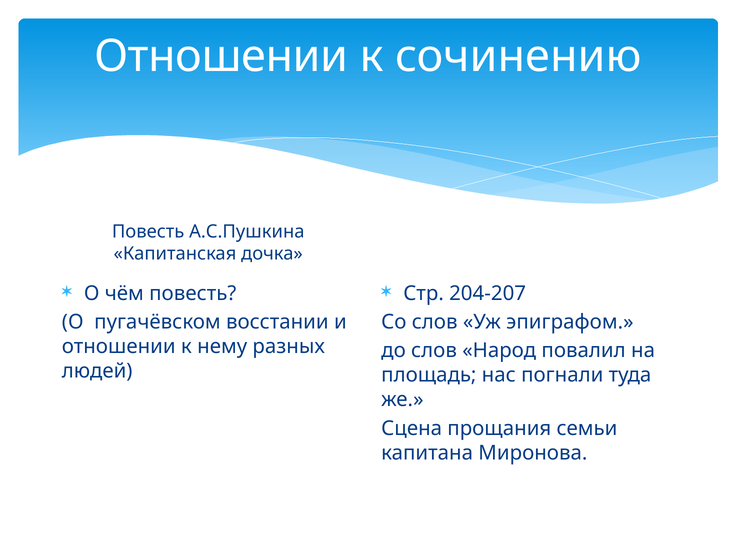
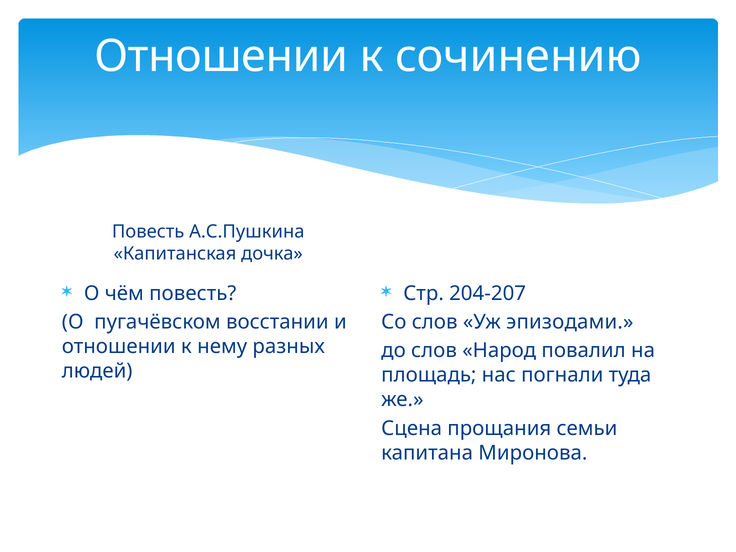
эпиграфом: эпиграфом -> эпизодами (570, 322)
